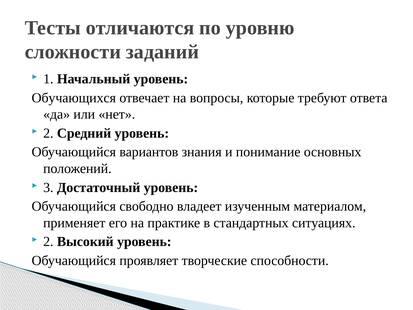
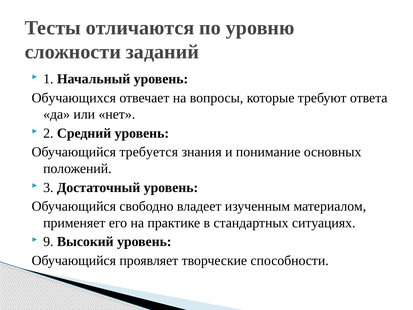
вариантов: вариантов -> требуется (149, 152)
2: 2 -> 9 (48, 241)
